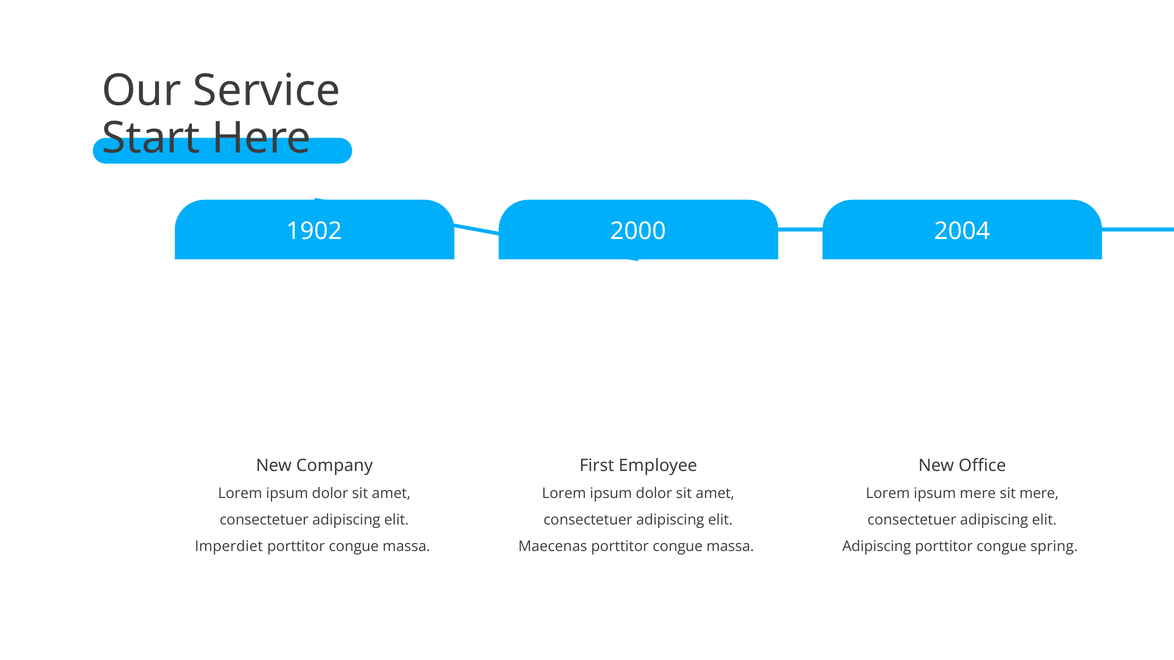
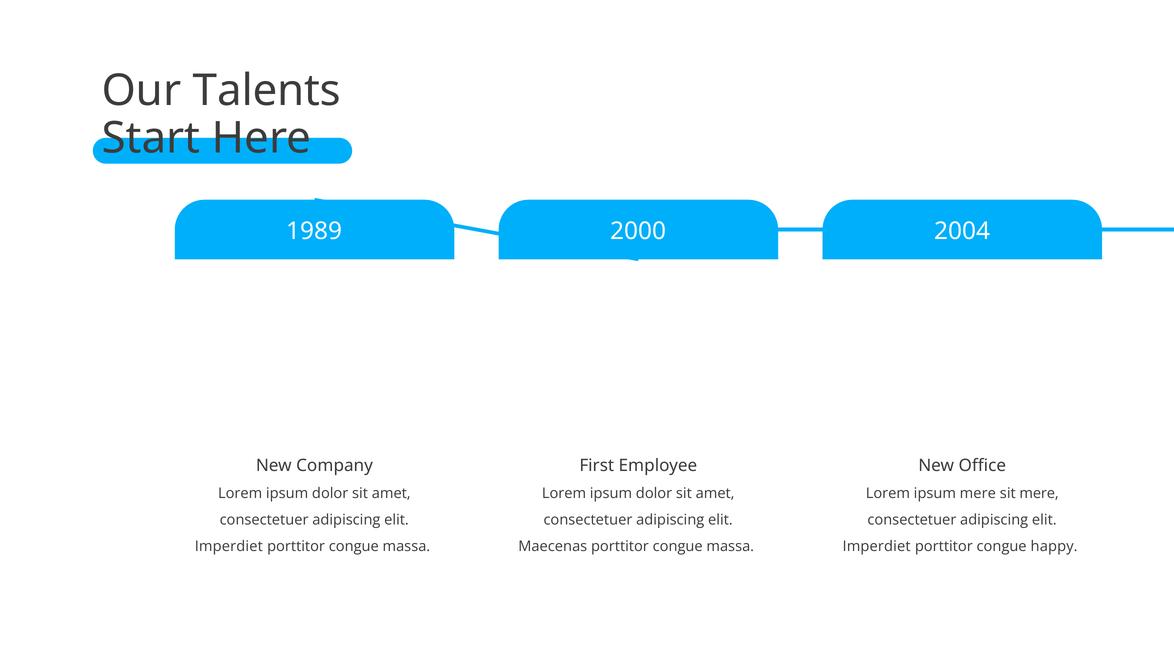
Service: Service -> Talents (267, 91)
1902: 1902 -> 1989 (314, 231)
Adipiscing: Adipiscing -> Imperdiet (877, 547)
spring: spring -> happy (1054, 547)
